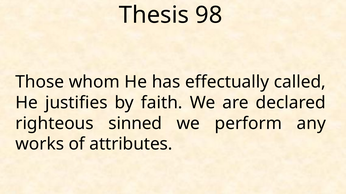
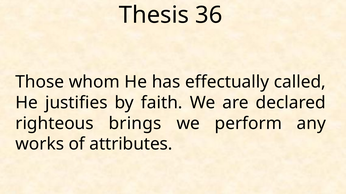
98: 98 -> 36 (209, 15)
sinned: sinned -> brings (135, 124)
